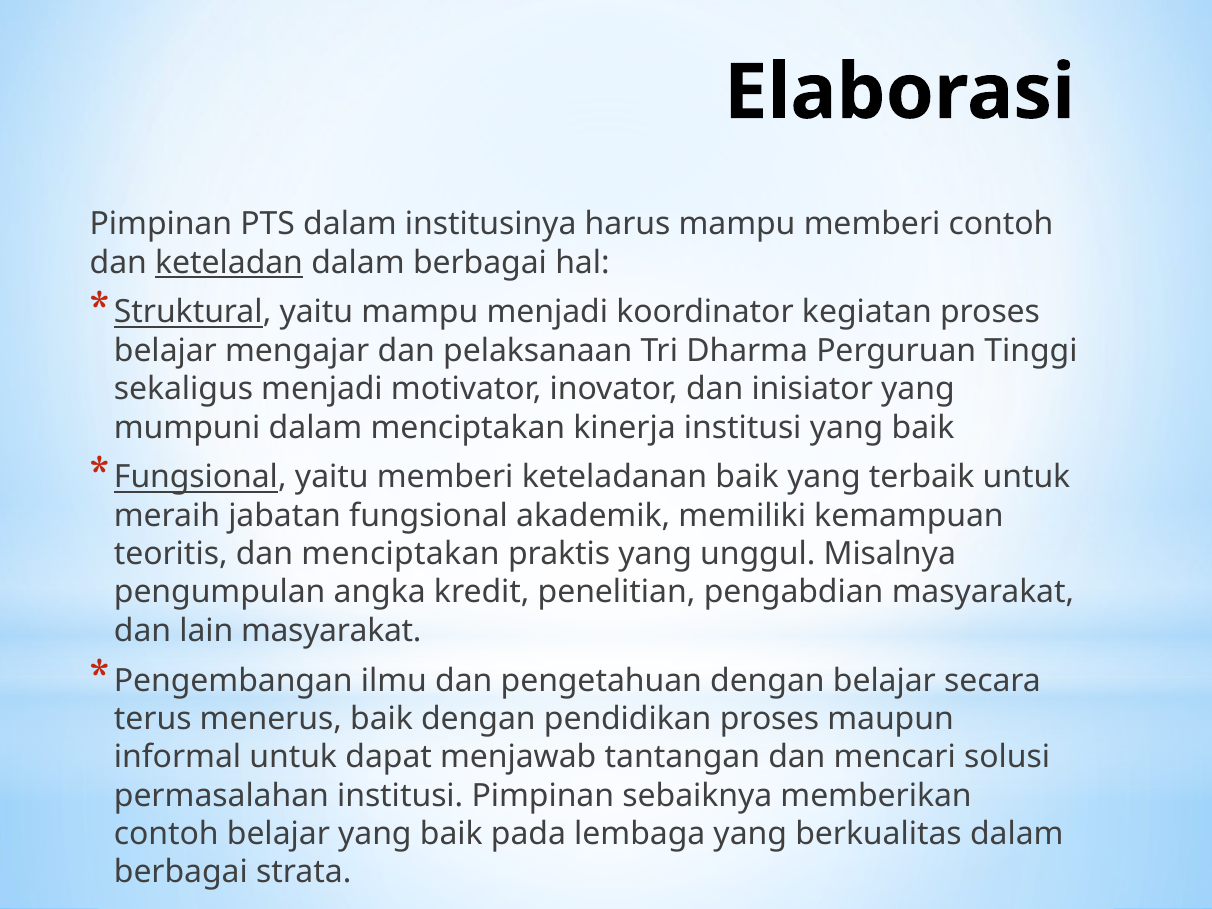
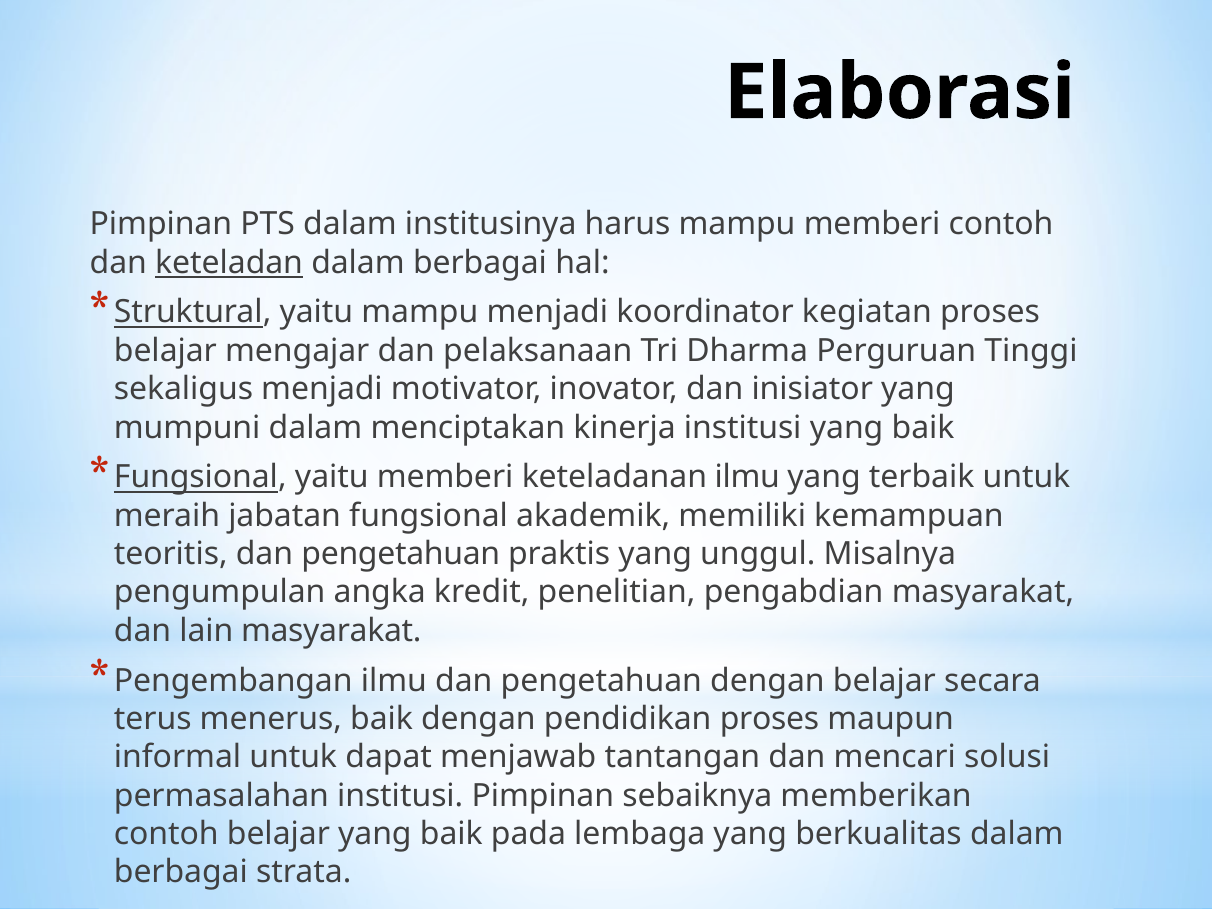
keteladanan baik: baik -> ilmu (747, 477)
teoritis dan menciptakan: menciptakan -> pengetahuan (401, 554)
